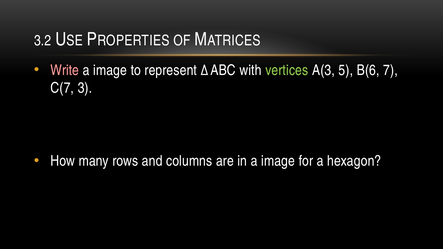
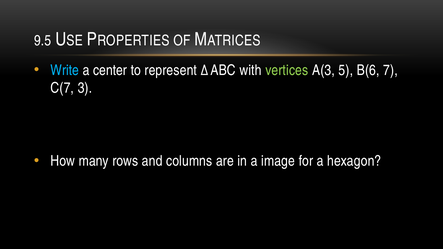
3.2: 3.2 -> 9.5 (43, 41)
Write colour: pink -> light blue (65, 70)
image: image -> center (110, 70)
